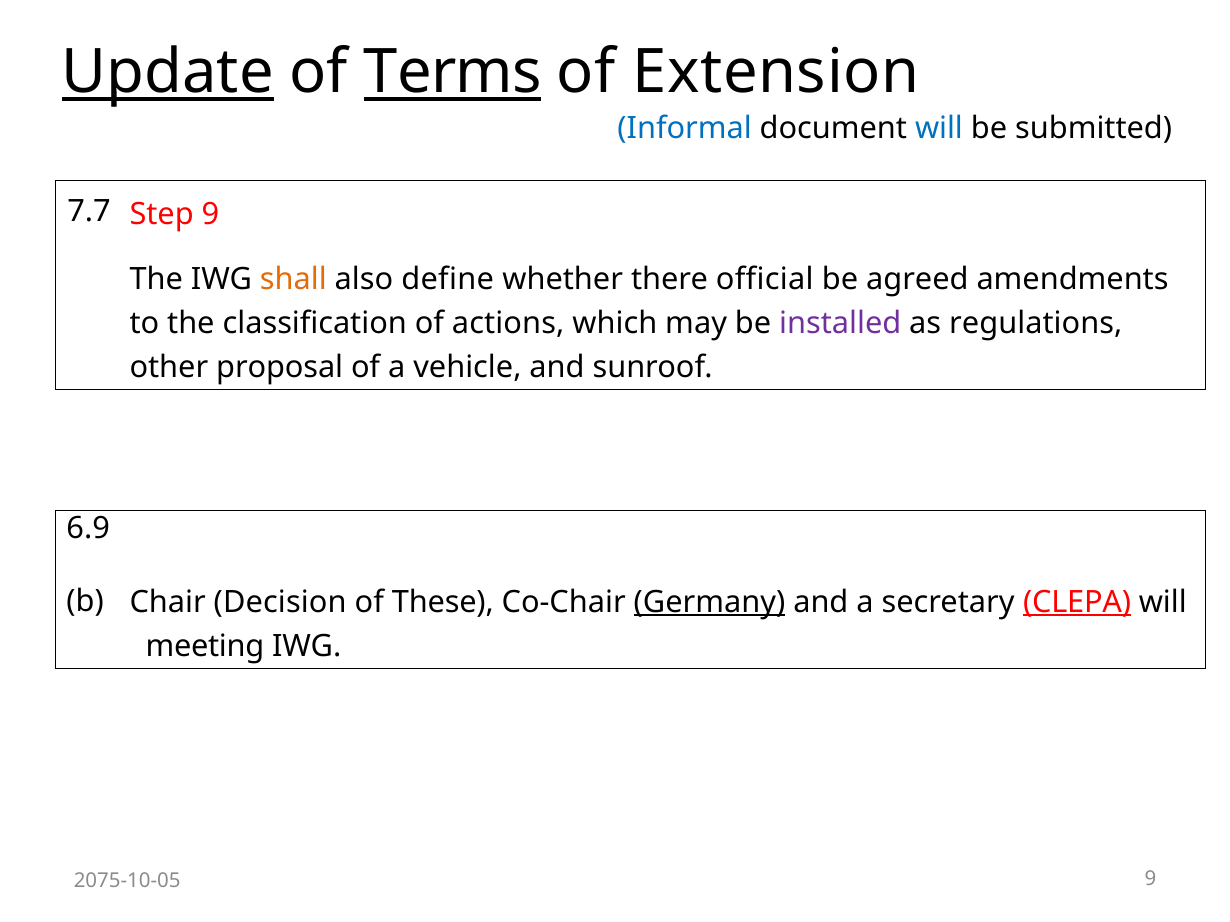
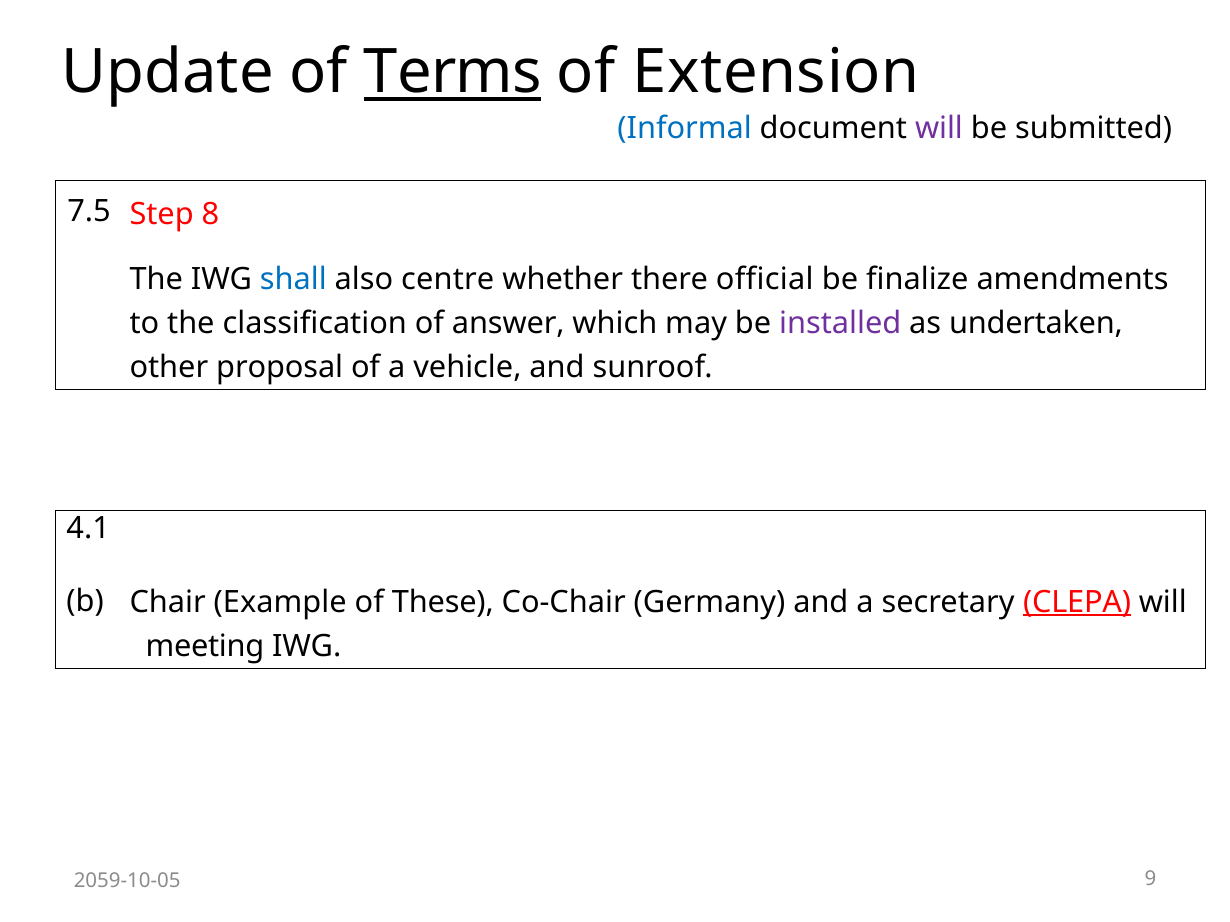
Update underline: present -> none (168, 73)
will colour: blue -> purple (939, 128)
7.7: 7.7 -> 7.5 (89, 212)
Step 9: 9 -> 8 (211, 214)
shall colour: orange -> blue (293, 279)
define: define -> centre (448, 279)
agreed: agreed -> finalize (917, 279)
actions: actions -> answer (508, 323)
regulations: regulations -> undertaken (1036, 323)
6.9: 6.9 -> 4.1 (88, 528)
Decision: Decision -> Example (280, 602)
Germany underline: present -> none (709, 602)
2075-10-05: 2075-10-05 -> 2059-10-05 (127, 881)
